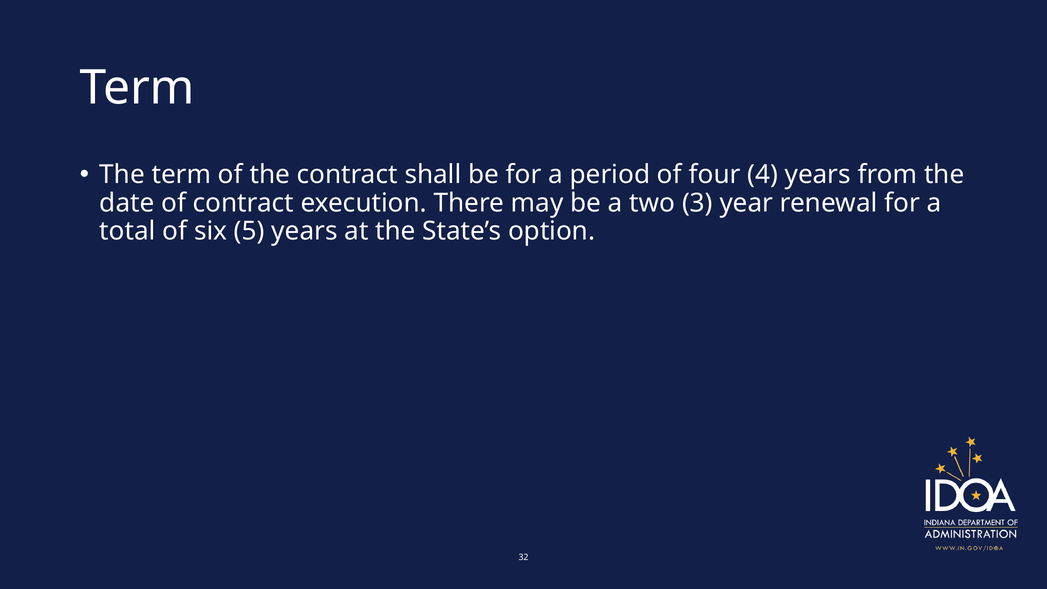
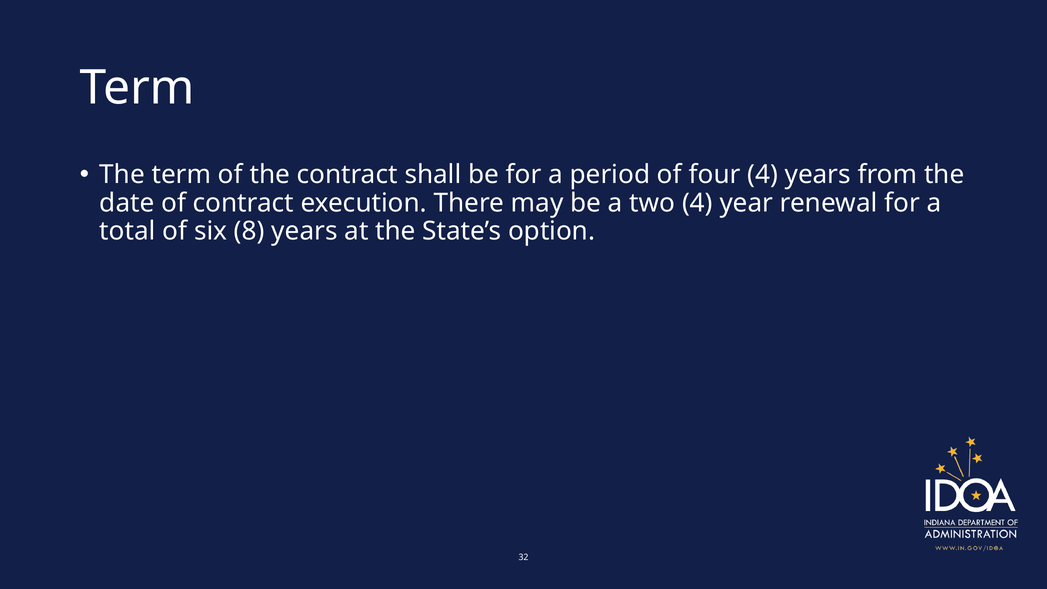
two 3: 3 -> 4 (697, 203)
5: 5 -> 8 (249, 231)
